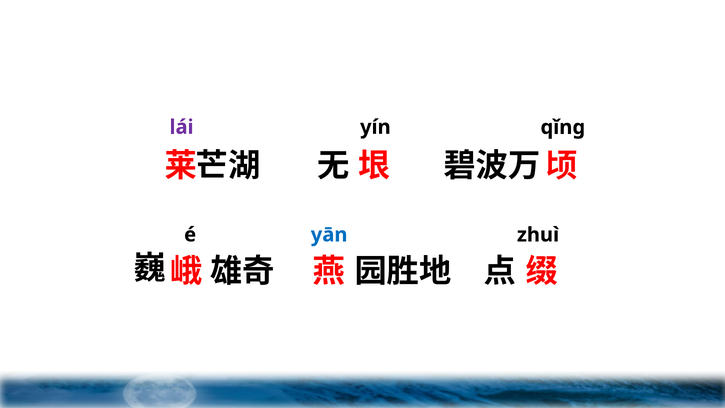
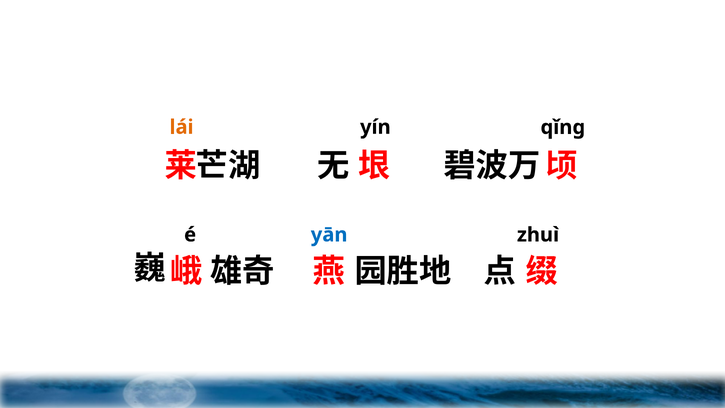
lái colour: purple -> orange (182, 127)
